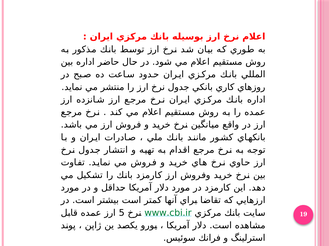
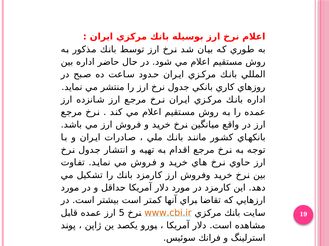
www.cbi.ir colour: green -> orange (168, 213)
